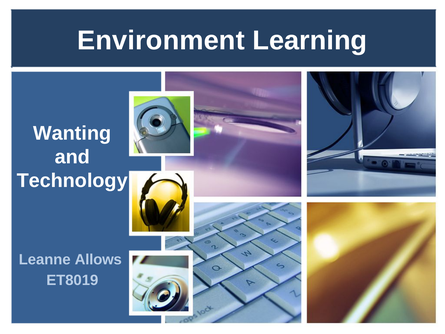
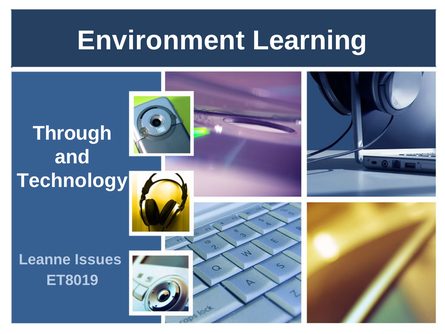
Wanting: Wanting -> Through (72, 133)
Allows: Allows -> Issues (98, 259)
